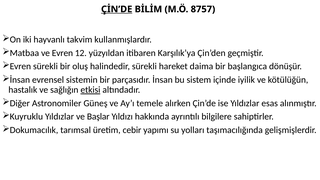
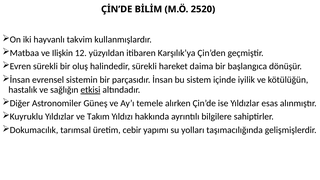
ÇİN’DE underline: present -> none (117, 9)
8757: 8757 -> 2520 (203, 9)
ve Evren: Evren -> Ilişkin (62, 53)
Başlar: Başlar -> Takım (98, 117)
